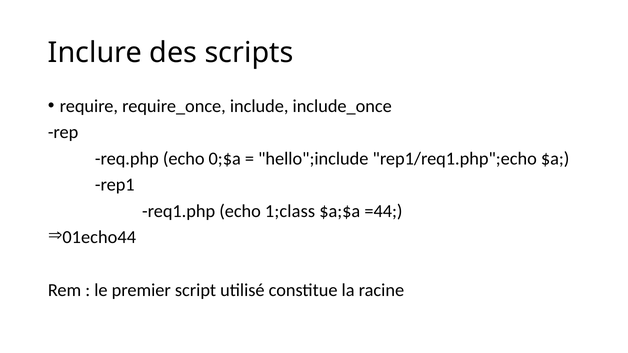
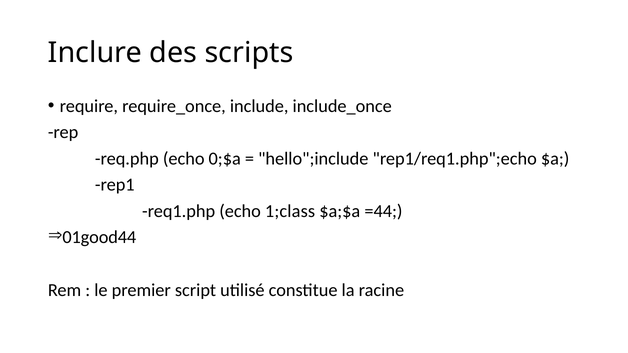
01echo44: 01echo44 -> 01good44 (99, 238)
